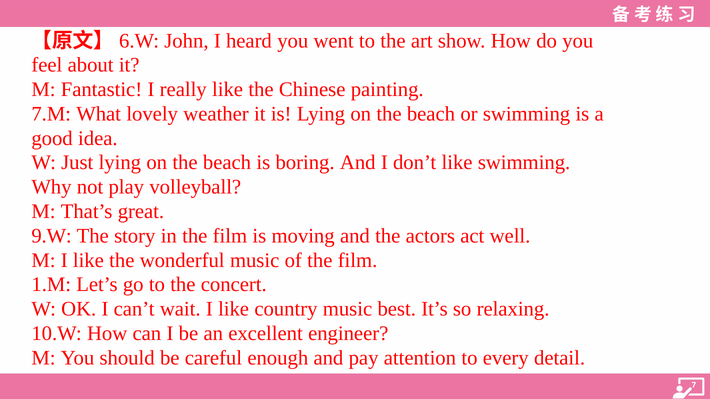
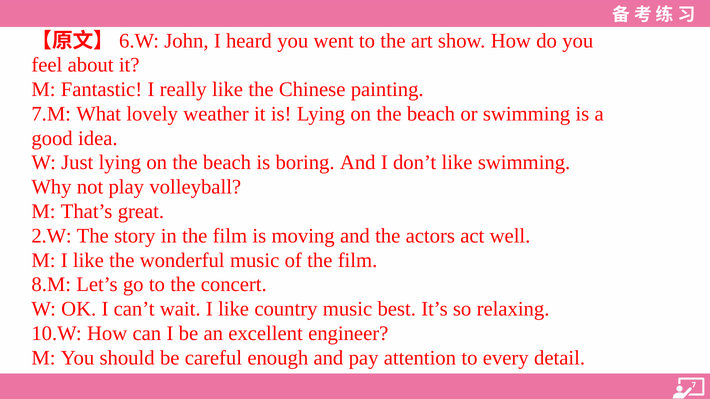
9.W: 9.W -> 2.W (52, 236)
1.M: 1.M -> 8.M (51, 285)
